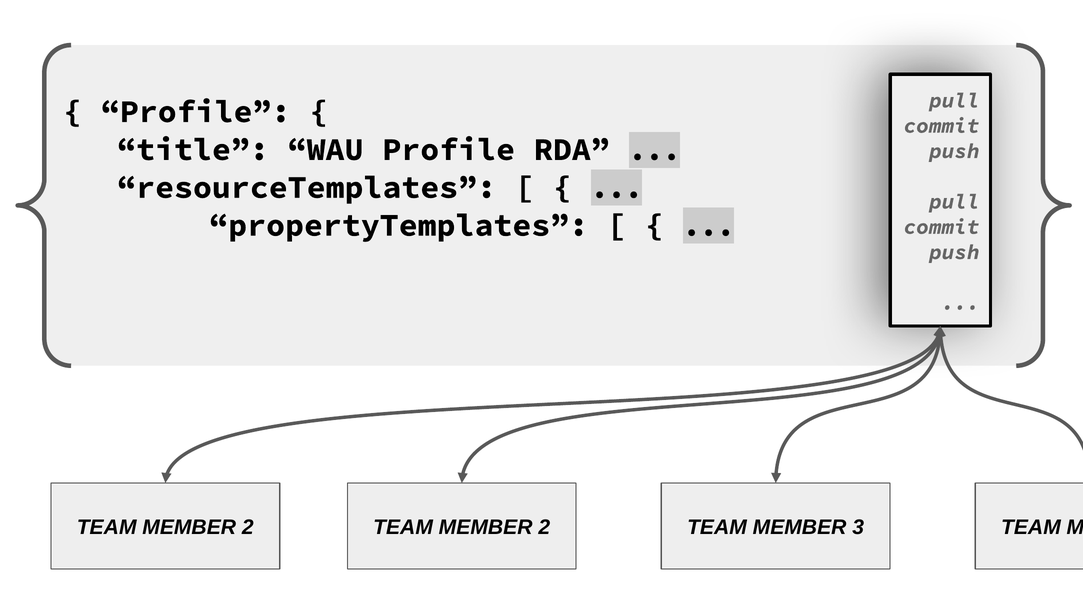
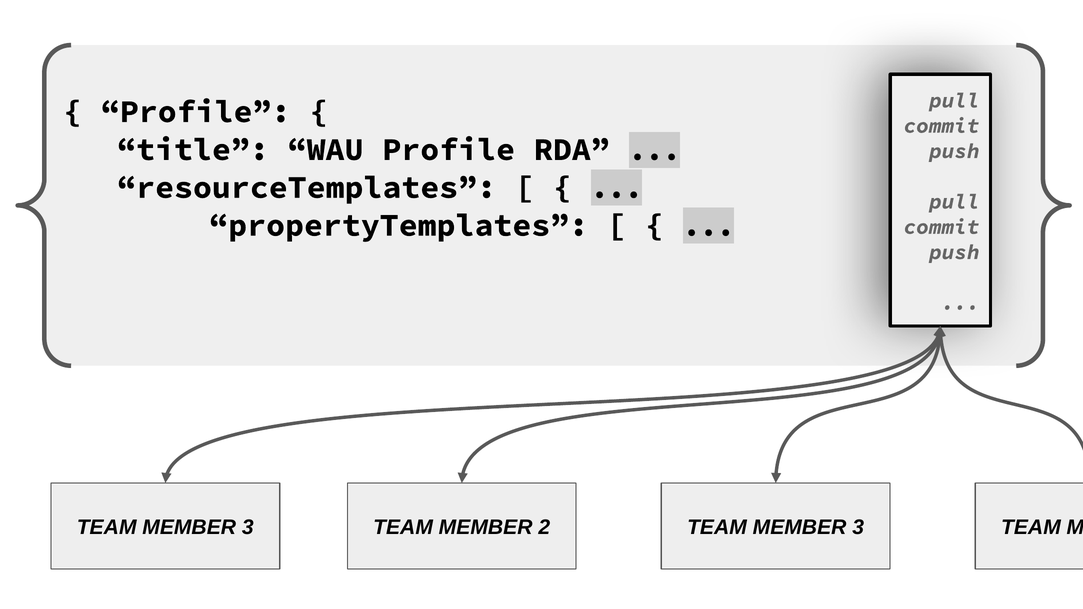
2: 2 -> 3 (248, 528)
